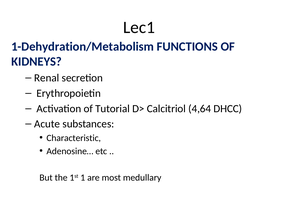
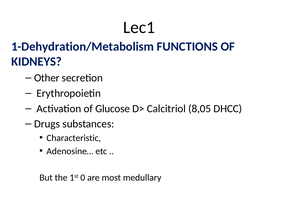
Renal: Renal -> Other (47, 78)
Tutorial: Tutorial -> Glucose (113, 108)
4,64: 4,64 -> 8,05 (200, 108)
Acute: Acute -> Drugs (47, 124)
1: 1 -> 0 (83, 177)
